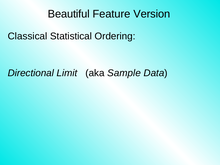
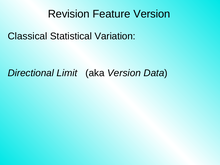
Beautiful: Beautiful -> Revision (69, 14)
Ordering: Ordering -> Variation (115, 36)
aka Sample: Sample -> Version (124, 73)
